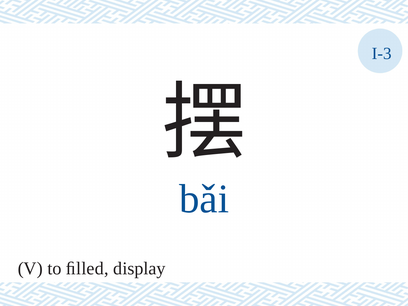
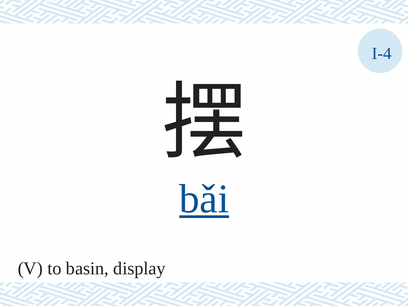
I-3: I-3 -> I-4 (382, 53)
bǎi underline: none -> present (204, 199)
ﬁlled: ﬁlled -> basin (87, 268)
